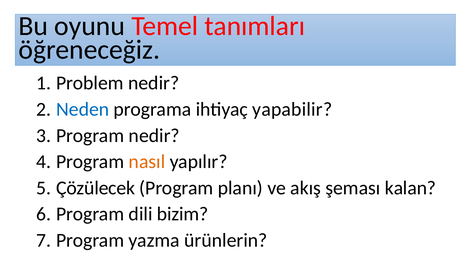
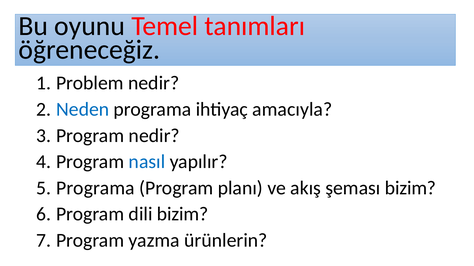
yapabilir: yapabilir -> amacıyla (292, 110)
nasıl colour: orange -> blue (147, 162)
Çözülecek: Çözülecek -> Programa (95, 188)
şeması kalan: kalan -> bizim (410, 188)
